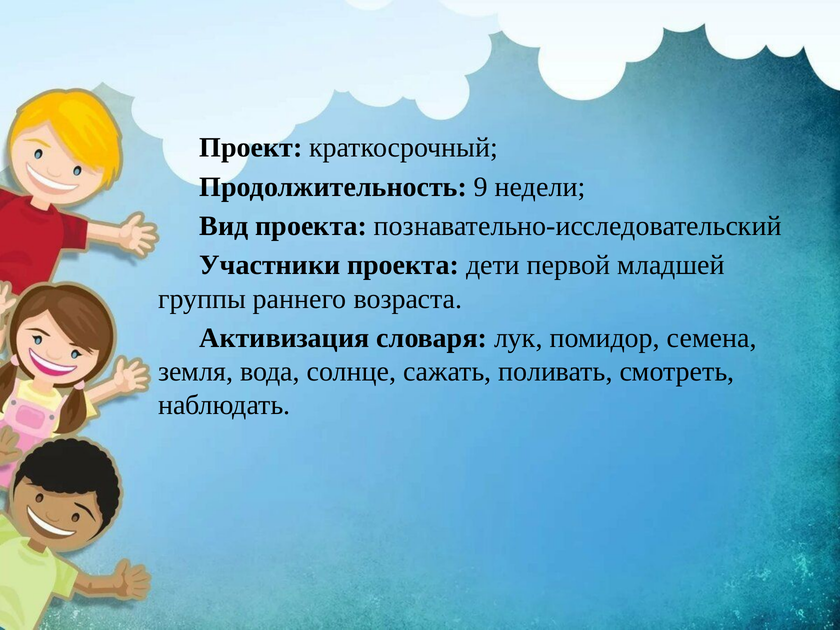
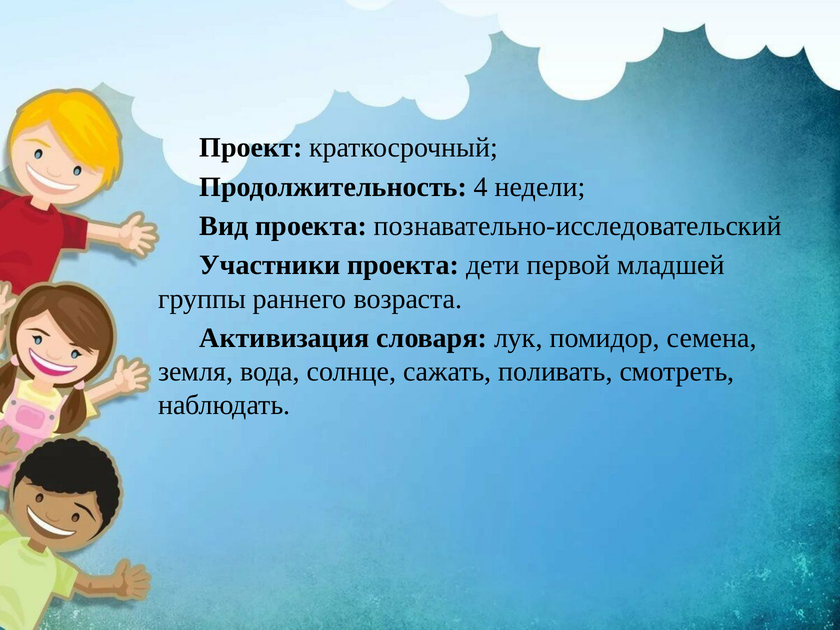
9: 9 -> 4 (481, 187)
